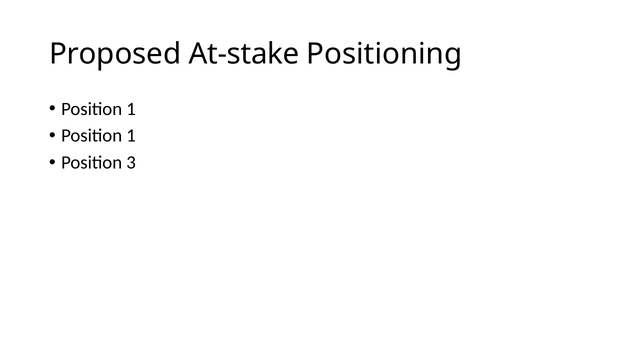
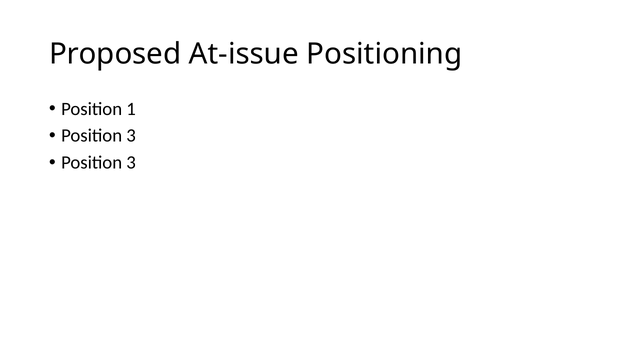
At-stake: At-stake -> At-issue (244, 54)
1: 1 -> 3 (131, 136)
